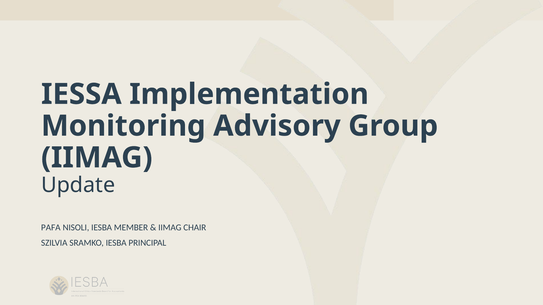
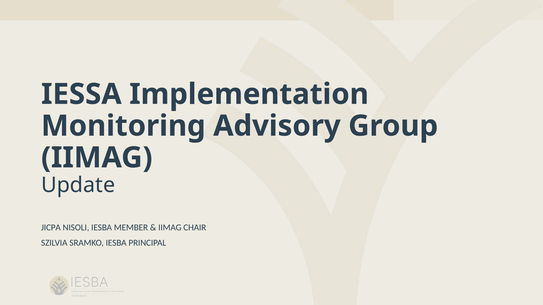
PAFA: PAFA -> JICPA (51, 228)
